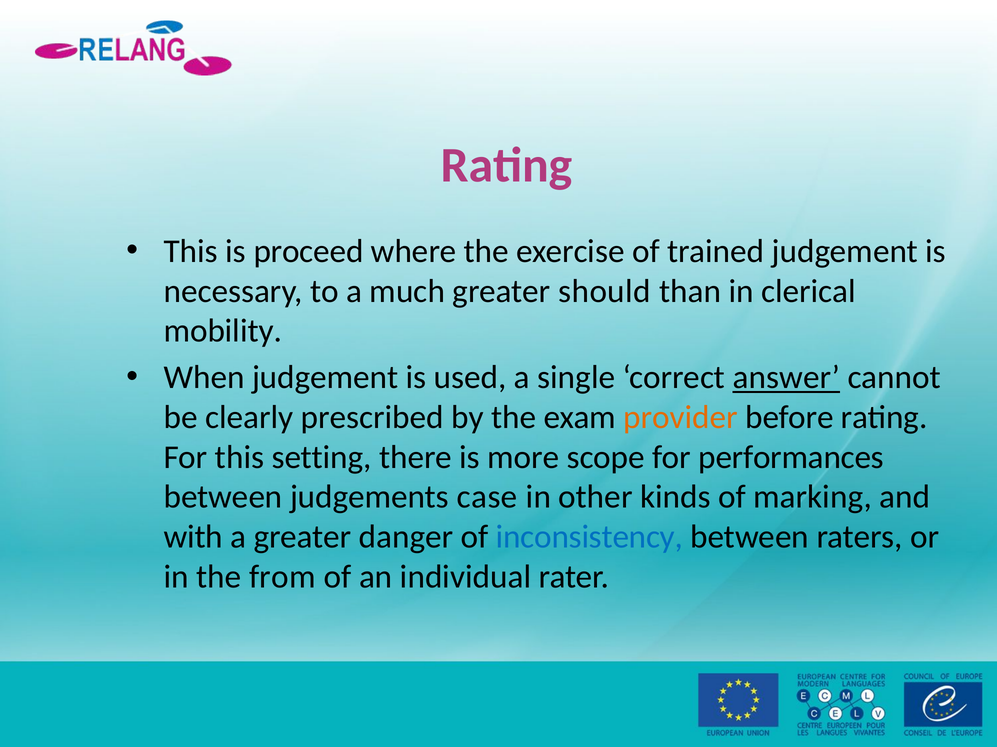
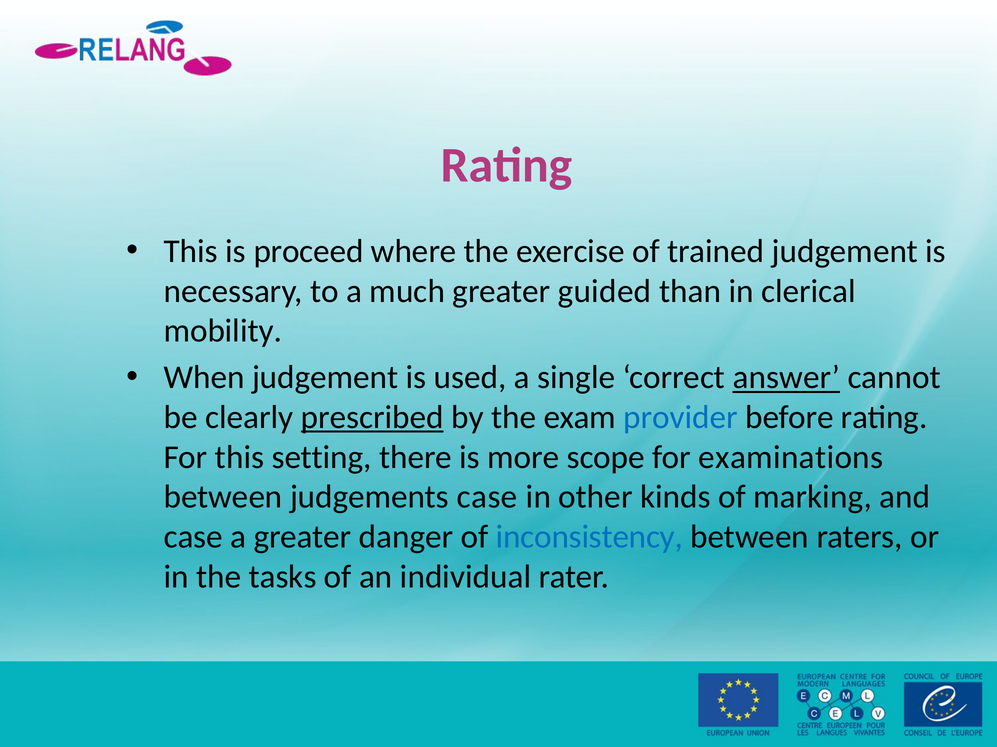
should: should -> guided (605, 291)
prescribed underline: none -> present (372, 418)
provider colour: orange -> blue (681, 418)
performances: performances -> examinations (791, 458)
with: with -> case (193, 537)
from: from -> tasks (283, 577)
